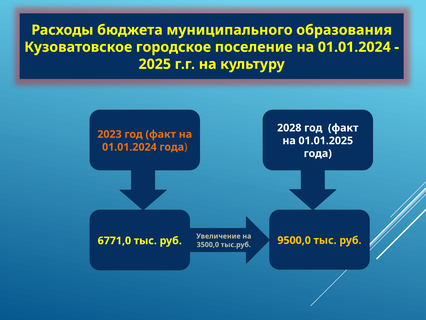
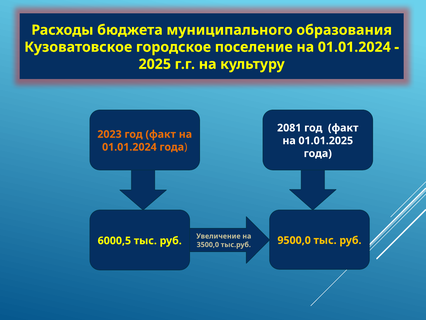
2028: 2028 -> 2081 (289, 128)
6771,0: 6771,0 -> 6000,5 (114, 240)
